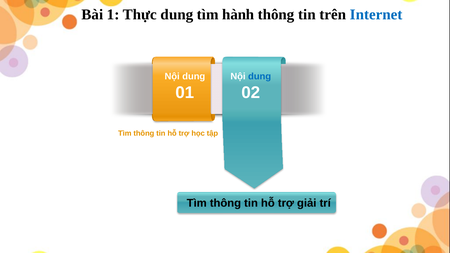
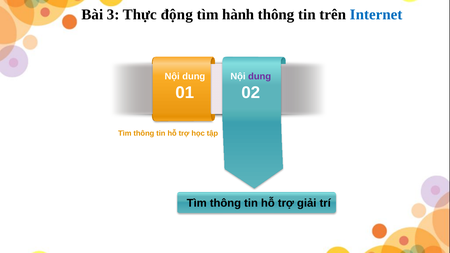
1: 1 -> 3 (113, 14)
Thực dung: dung -> động (177, 14)
dung colour: blue -> purple (260, 76)
